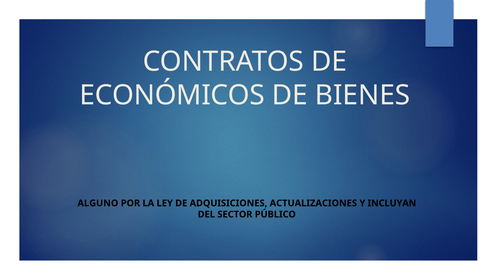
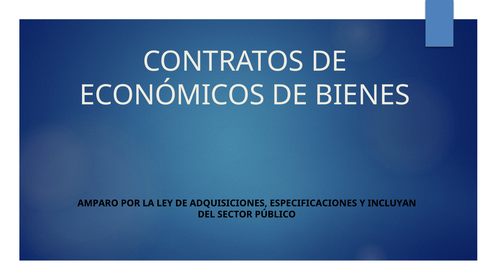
ALGUNO: ALGUNO -> AMPARO (98, 203)
ACTUALIZACIONES: ACTUALIZACIONES -> ESPECIFICACIONES (313, 203)
